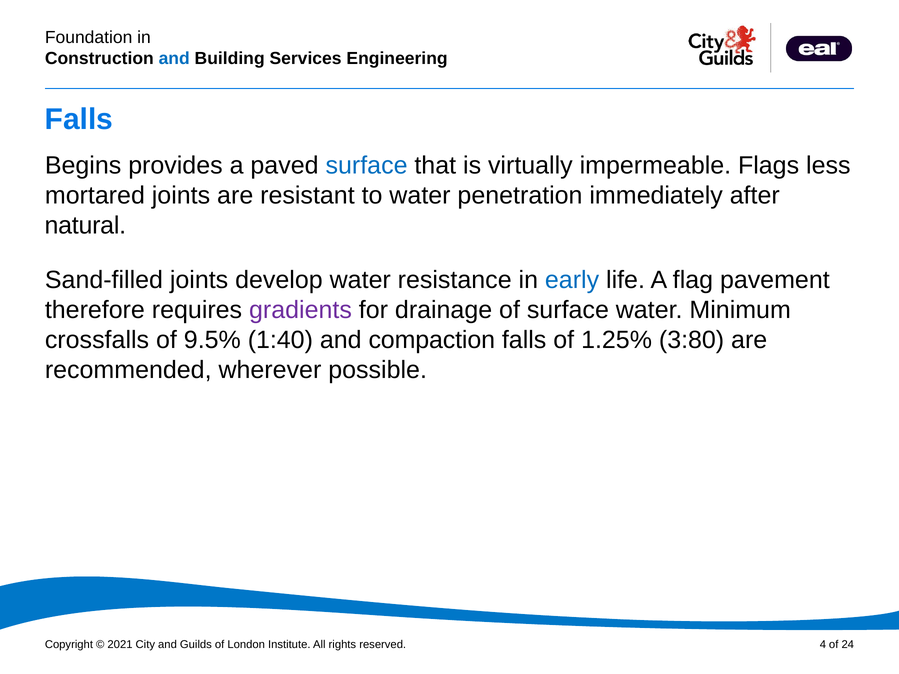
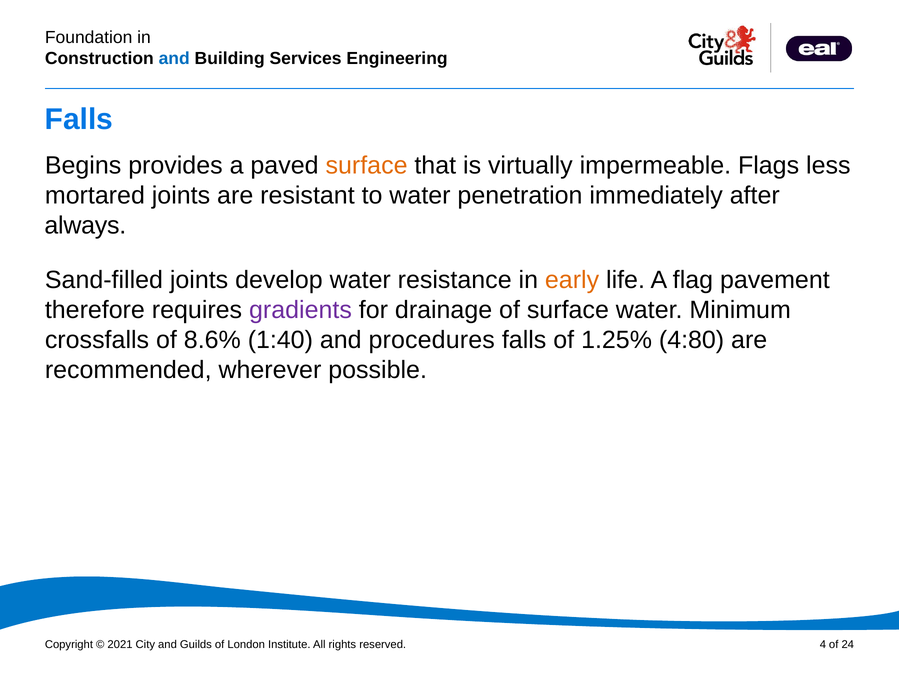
surface colour: blue -> orange (367, 165)
natural: natural -> always (85, 225)
early colour: blue -> orange (572, 280)
9.5%: 9.5% -> 8.6% (212, 340)
compaction: compaction -> procedures (432, 340)
3:80: 3:80 -> 4:80 (692, 340)
